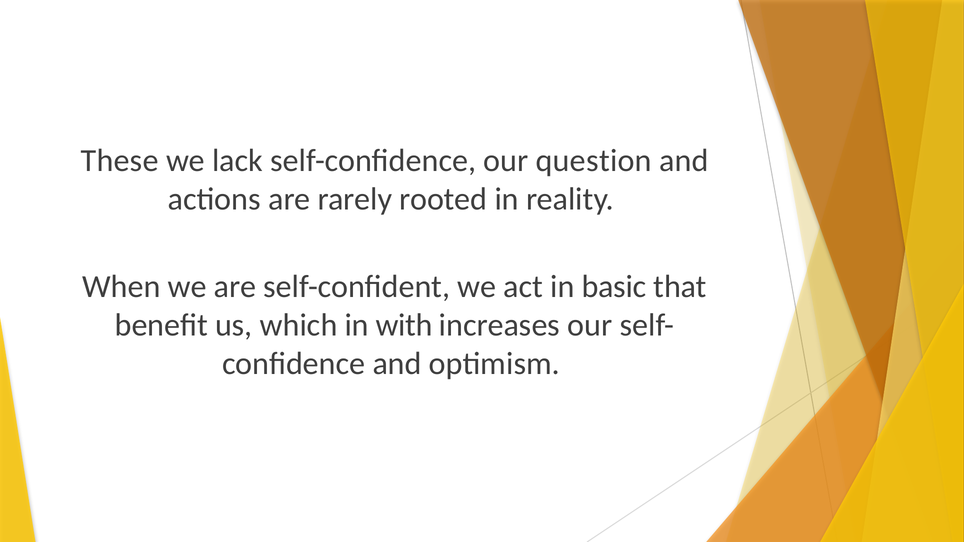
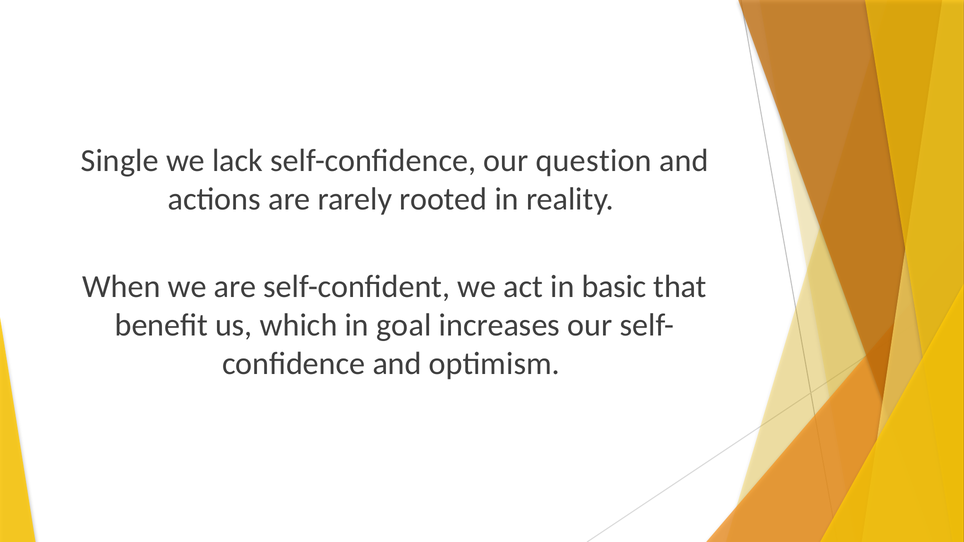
These: These -> Single (120, 161)
with: with -> goal (404, 325)
